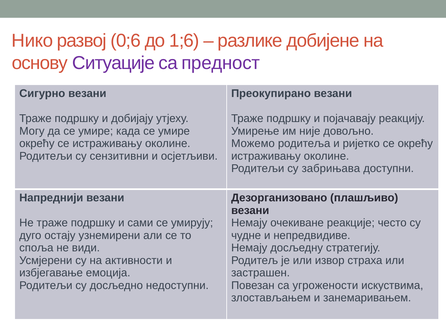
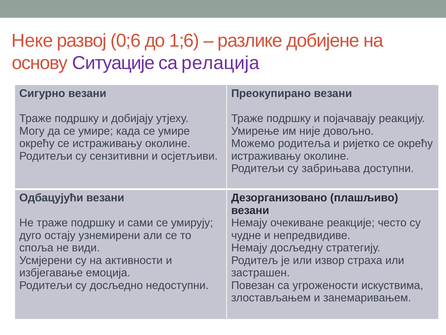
Нико: Нико -> Неке (32, 41)
предност: предност -> релација (221, 63)
Напреднији: Напреднији -> Одбацујући (51, 198)
